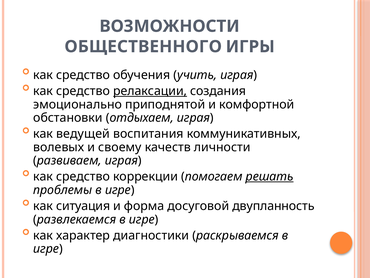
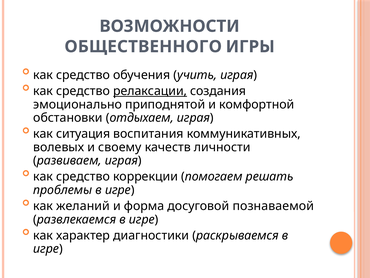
ведущей: ведущей -> ситуация (83, 134)
решать underline: present -> none (270, 176)
ситуация: ситуация -> желаний (83, 206)
двупланность: двупланность -> познаваемой (273, 206)
